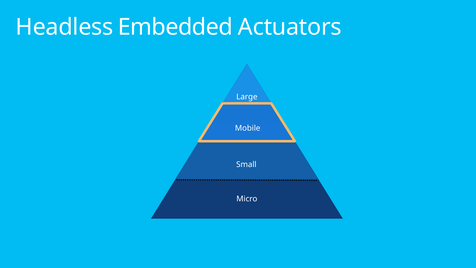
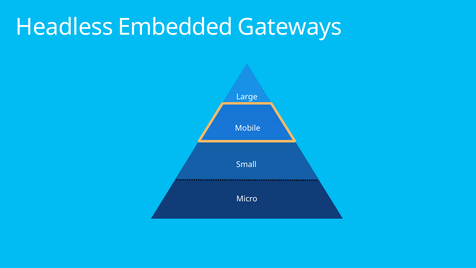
Actuators: Actuators -> Gateways (290, 27)
